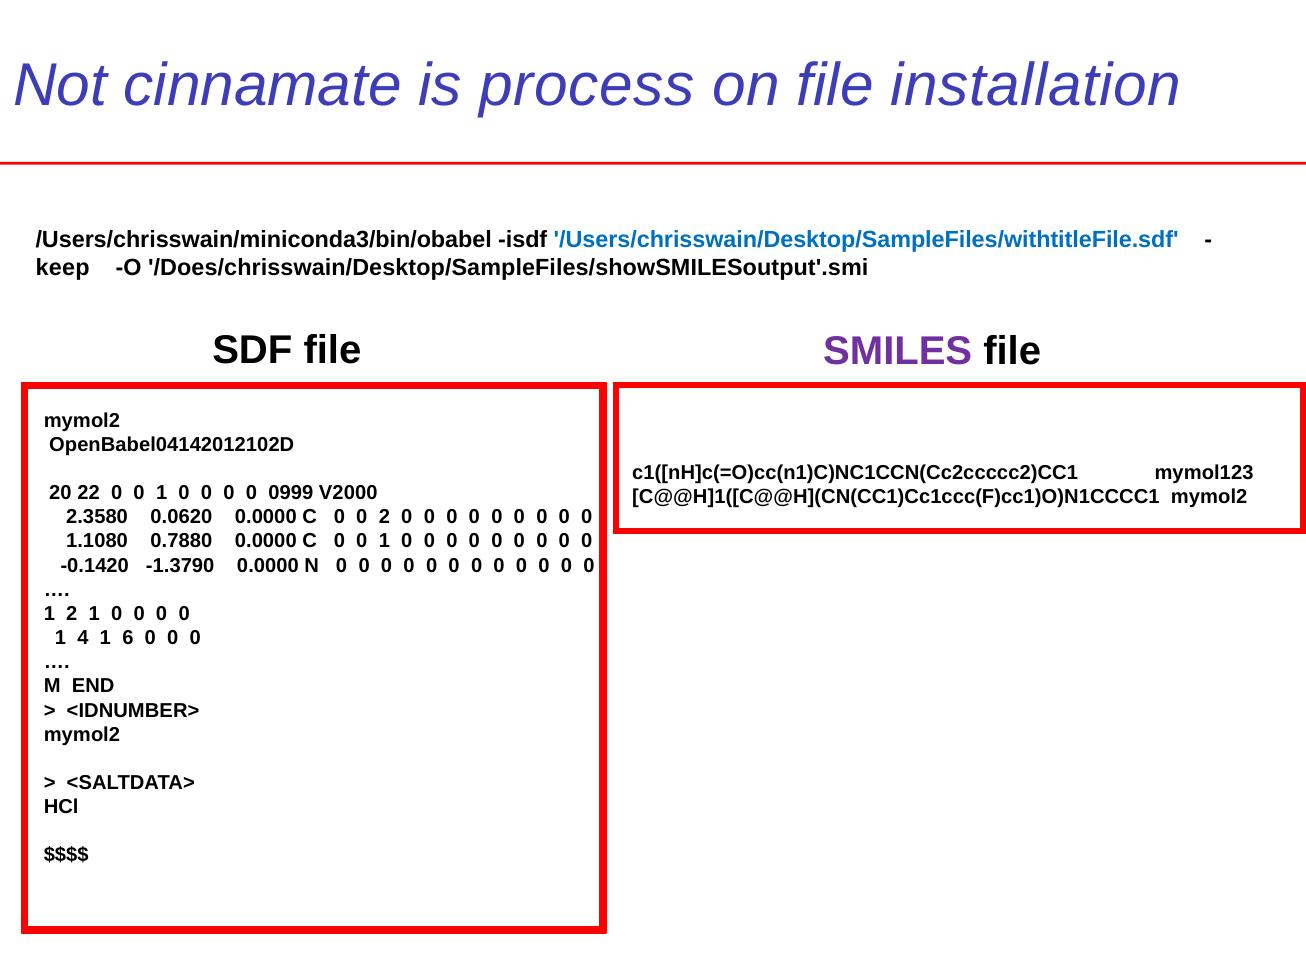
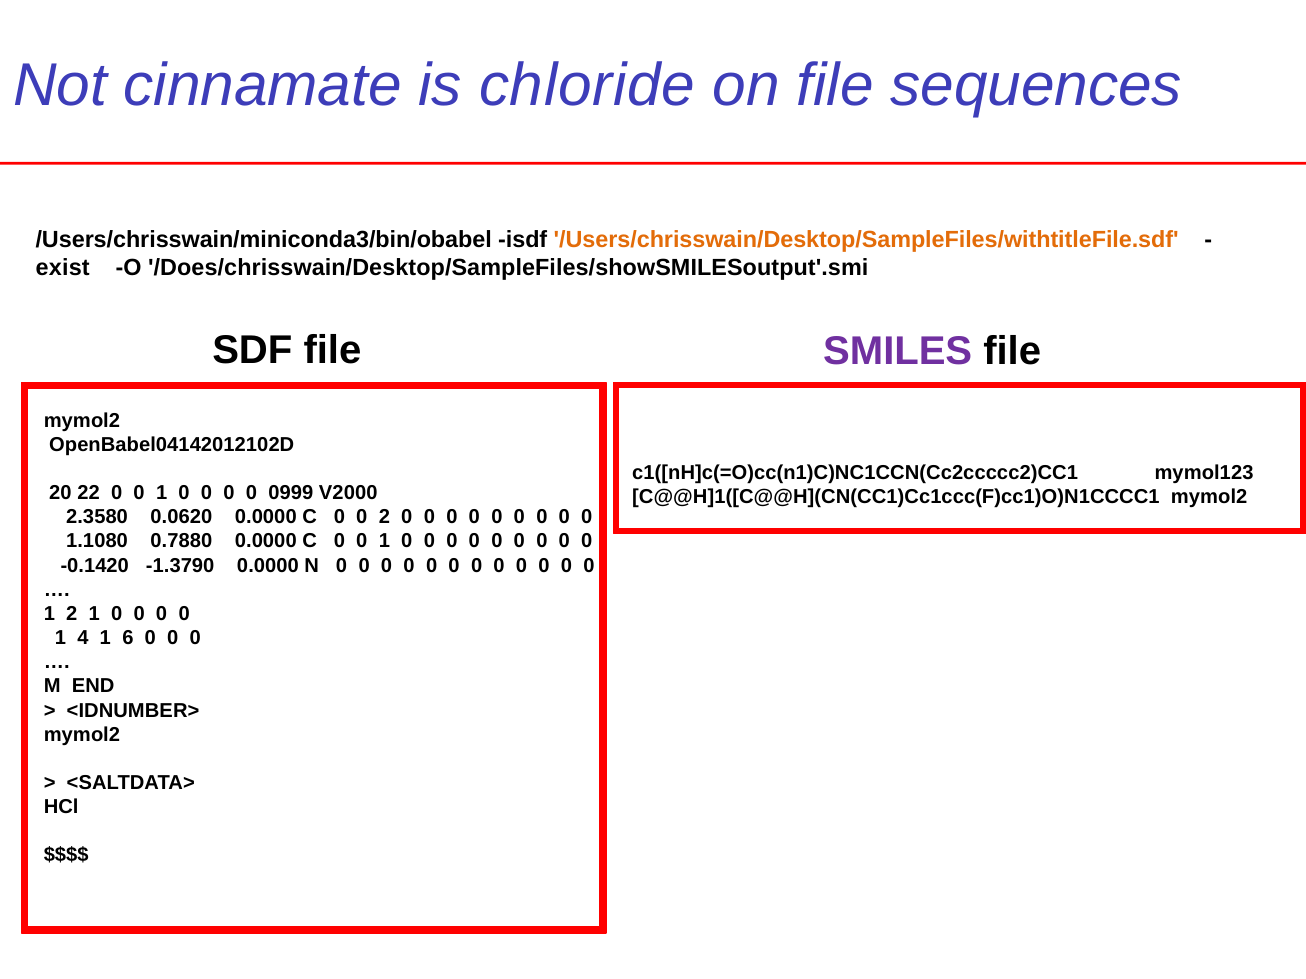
process: process -> chloride (587, 86)
installation: installation -> sequences (1036, 86)
/Users/chrisswain/Desktop/SampleFiles/withtitleFile.sdf colour: blue -> orange (866, 240)
keep: keep -> exist (63, 268)
